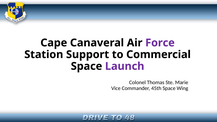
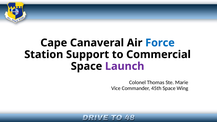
Force colour: purple -> blue (160, 43)
